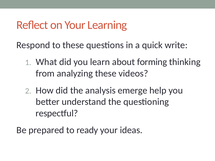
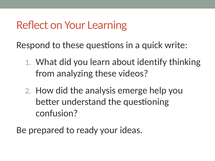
forming: forming -> identify (152, 62)
respectful: respectful -> confusion (57, 113)
